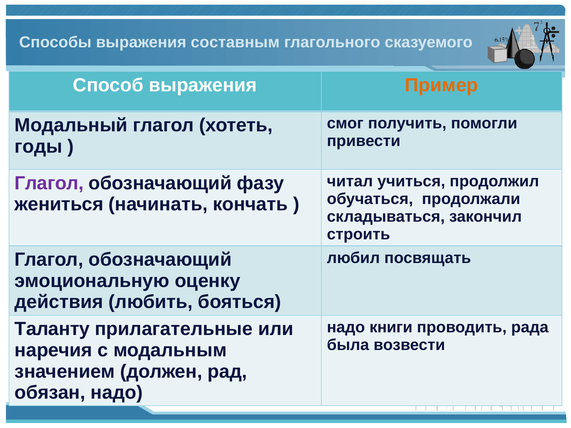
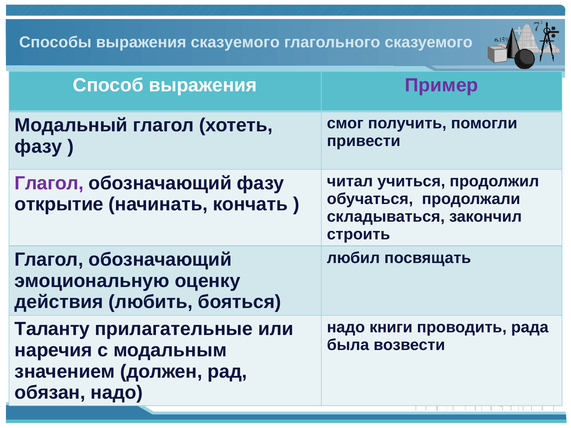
выражения составным: составным -> сказуемого (235, 42)
Пример colour: orange -> purple (442, 85)
годы: годы -> фазу (38, 147)
жениться: жениться -> открытие (59, 204)
